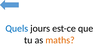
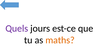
Quels colour: blue -> purple (17, 28)
